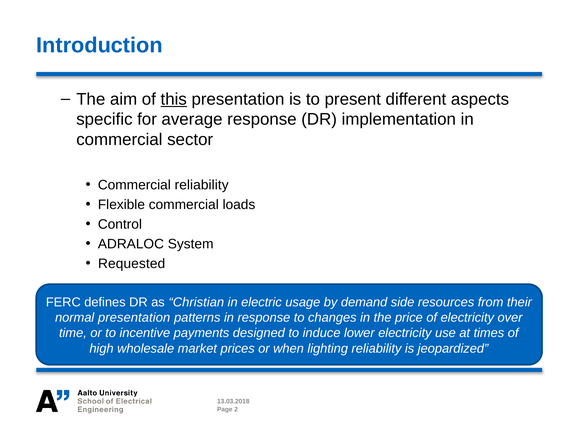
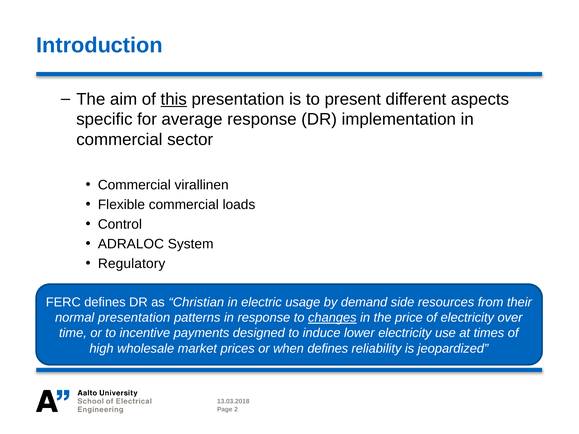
Commercial reliability: reliability -> virallinen (202, 185)
Requested: Requested -> Regulatory (132, 264)
changes underline: none -> present (332, 318)
when lighting: lighting -> defines (328, 349)
